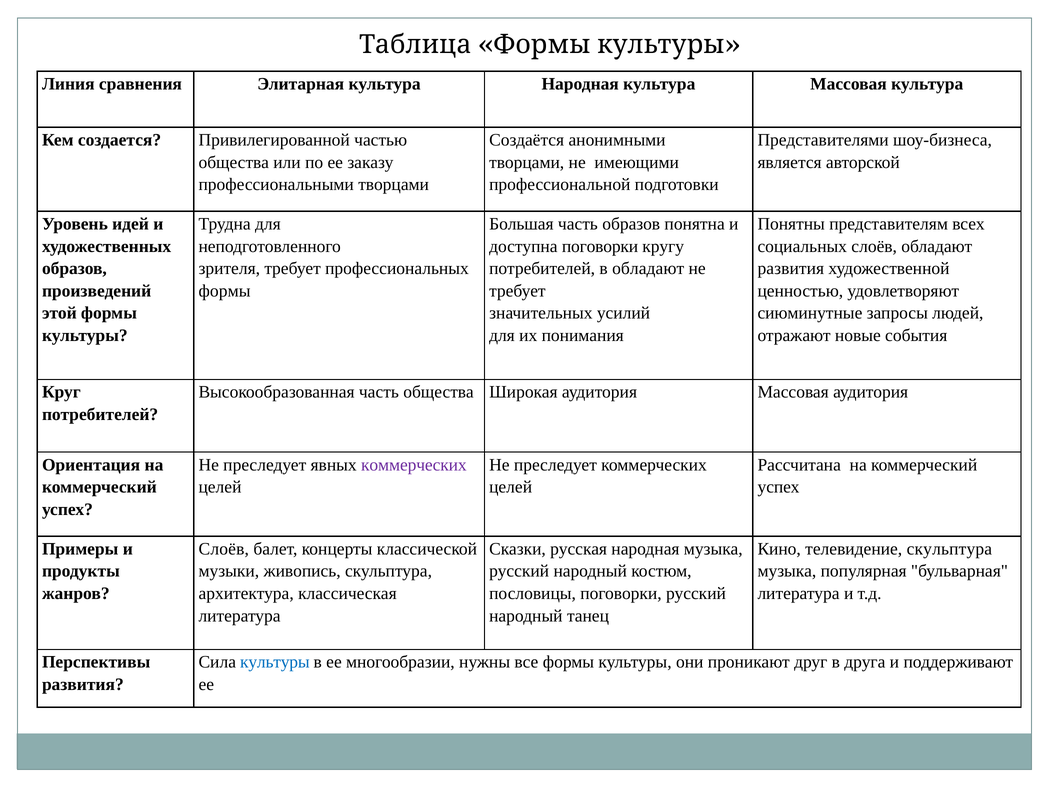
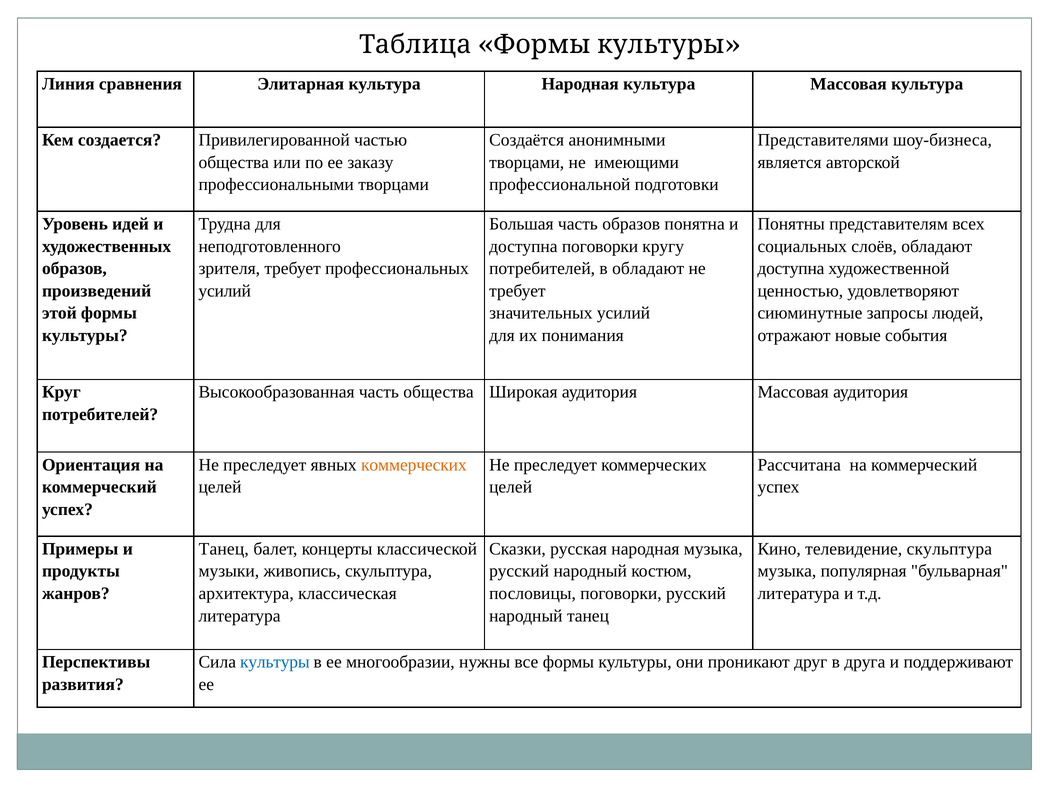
развития: развития -> доступна (791, 269)
формы: формы -> усилий (225, 291)
коммерческих colour: purple -> orange (414, 465)
Слоёв: Слоёв -> Танец (224, 549)
